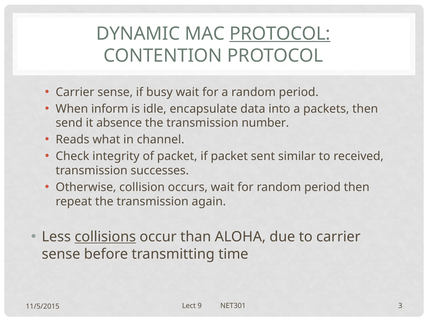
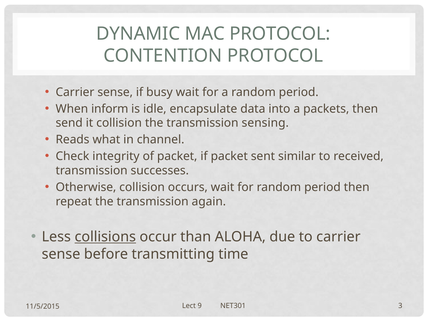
PROTOCOL underline: present -> none (280, 34)
it absence: absence -> collision (119, 123)
number: number -> sensing (265, 123)
